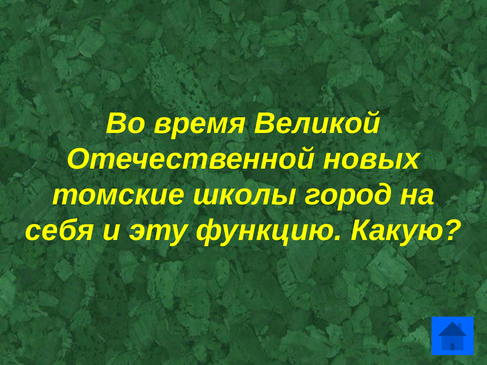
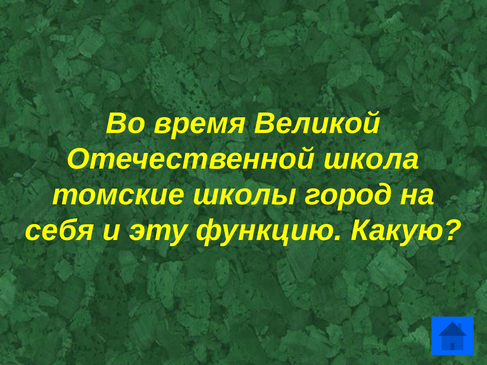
новых: новых -> школа (371, 159)
